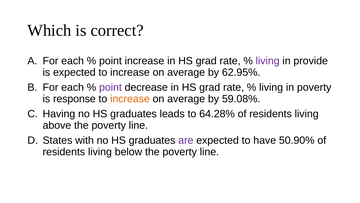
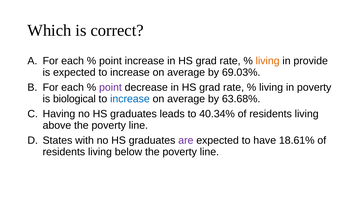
living colour: purple -> orange (268, 61)
62.95%: 62.95% -> 69.03% (241, 72)
response: response -> biological (74, 99)
increase colour: orange -> blue (130, 99)
59.08%: 59.08% -> 63.68% (241, 99)
64.28%: 64.28% -> 40.34% (217, 114)
50.90%: 50.90% -> 18.61% (297, 140)
